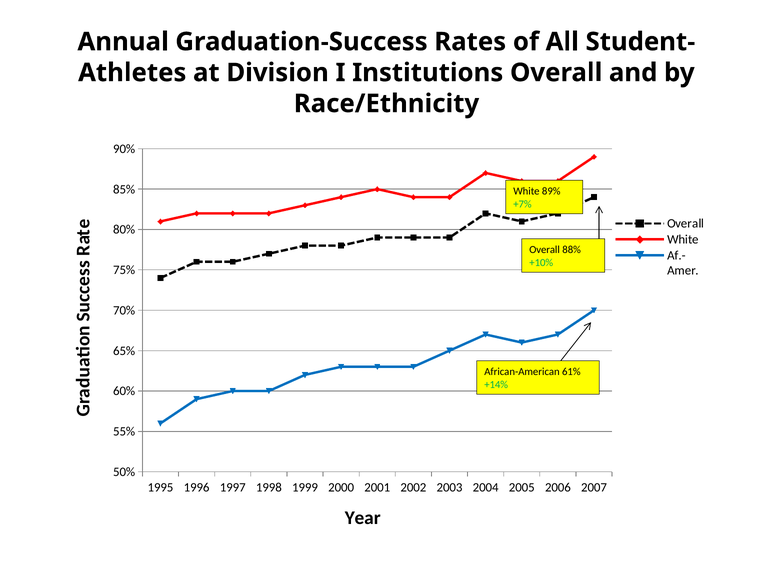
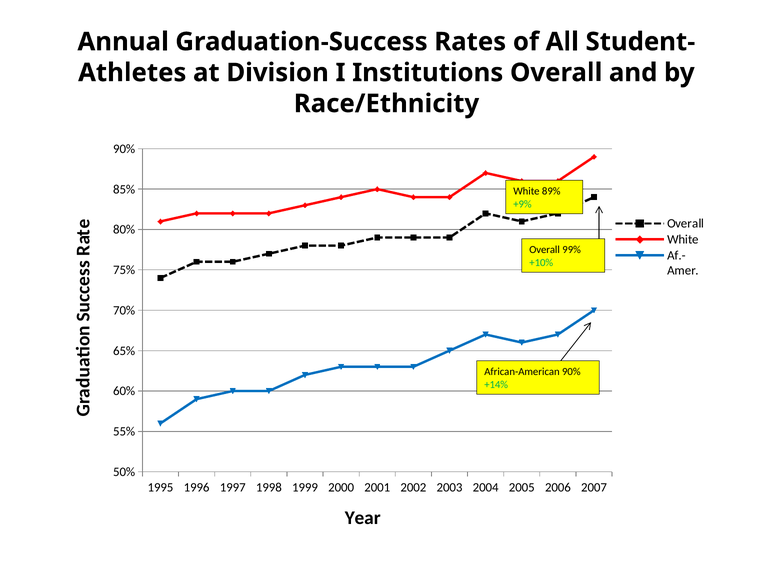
+7%: +7% -> +9% (522, 204)
88%: 88% -> 99% (572, 250)
African-American 61%: 61% -> 90% (571, 372)
